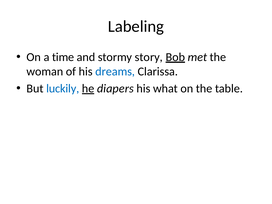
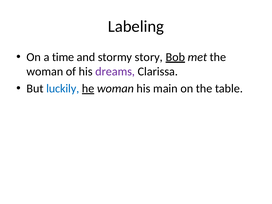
dreams colour: blue -> purple (115, 72)
diapers: diapers -> woman (115, 89)
what: what -> main (165, 89)
